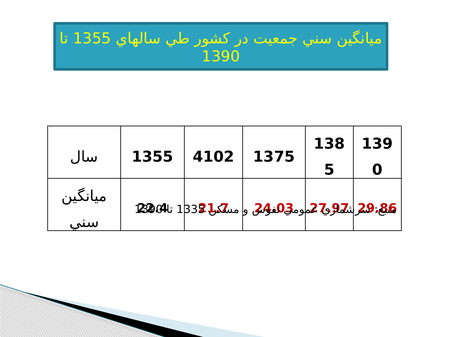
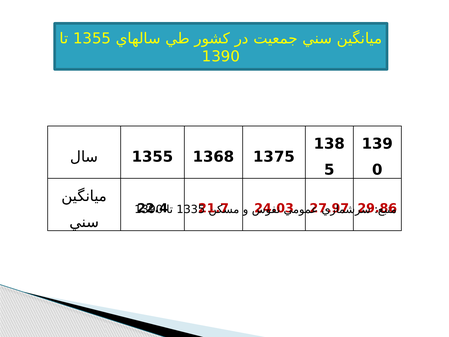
4102: 4102 -> 1368 (214, 157)
